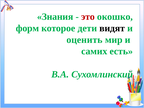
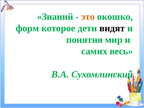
Знания: Знания -> Знаний (55, 17)
это colour: red -> orange (88, 17)
оценить: оценить -> понятия (85, 40)
есть: есть -> весь (121, 51)
